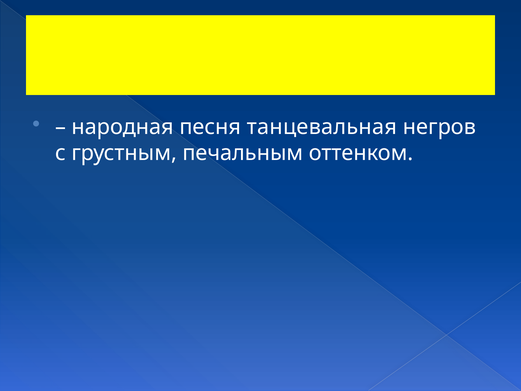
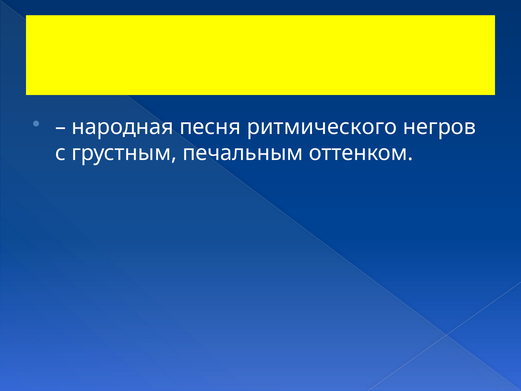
танцевальная: танцевальная -> ритмического (322, 127)
